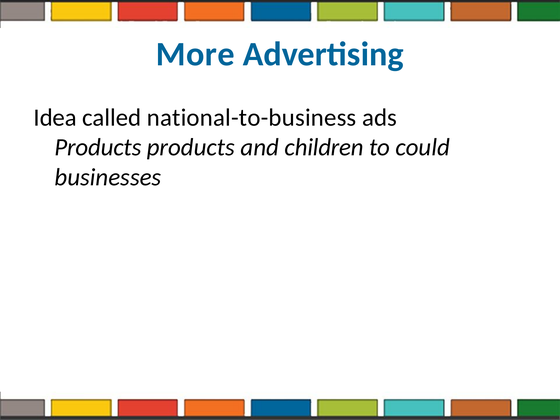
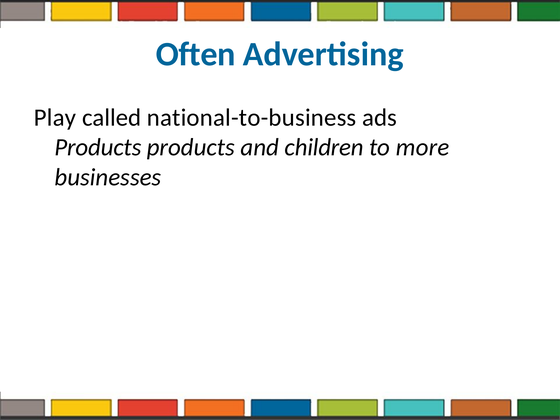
More: More -> Often (196, 54)
Idea: Idea -> Play (55, 117)
could: could -> more (423, 147)
